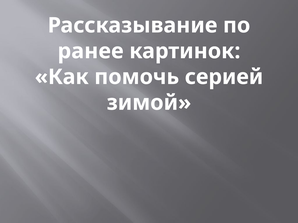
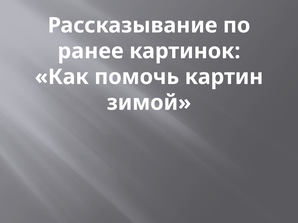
серией: серией -> картин (224, 77)
